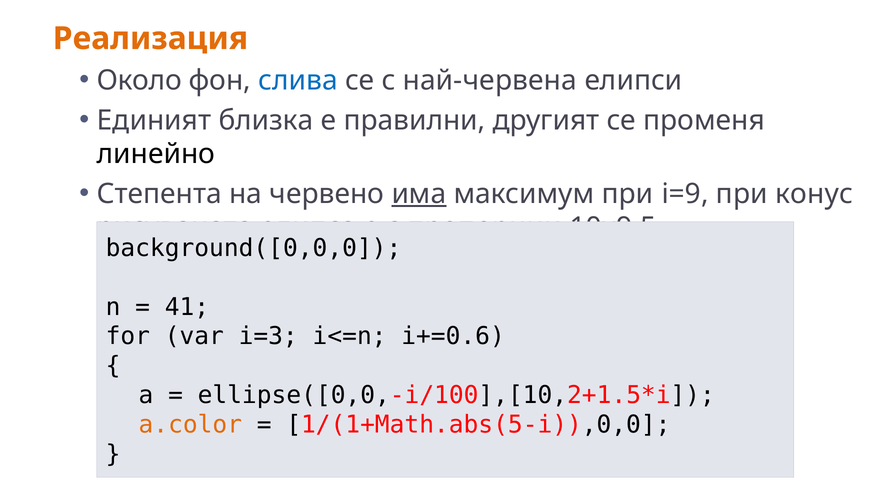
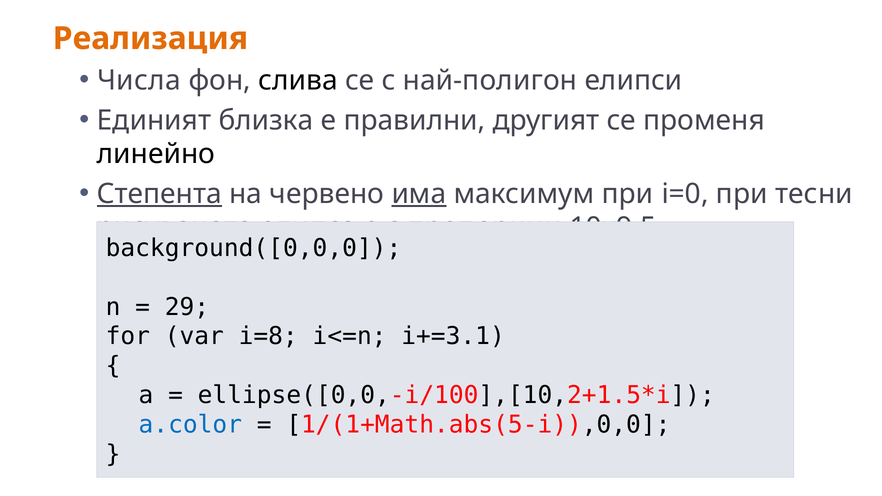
Около: Около -> Числа (139, 80)
слива colour: blue -> black (298, 80)
най-червена: най-червена -> най-полигон (490, 80)
Степента underline: none -> present (159, 194)
i=9: i=9 -> i=0 (685, 194)
конус: конус -> тесни (814, 194)
41: 41 -> 29 (187, 307)
i=3: i=3 -> i=8 (268, 336)
i+=0.6: i+=0.6 -> i+=3.1 (453, 336)
a.color colour: orange -> blue (190, 425)
